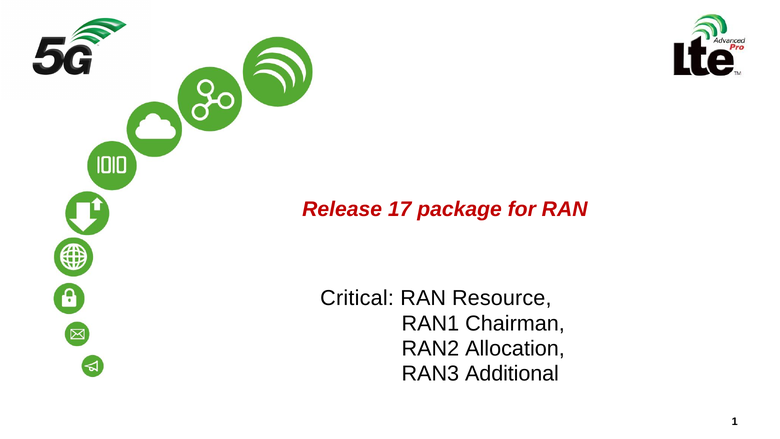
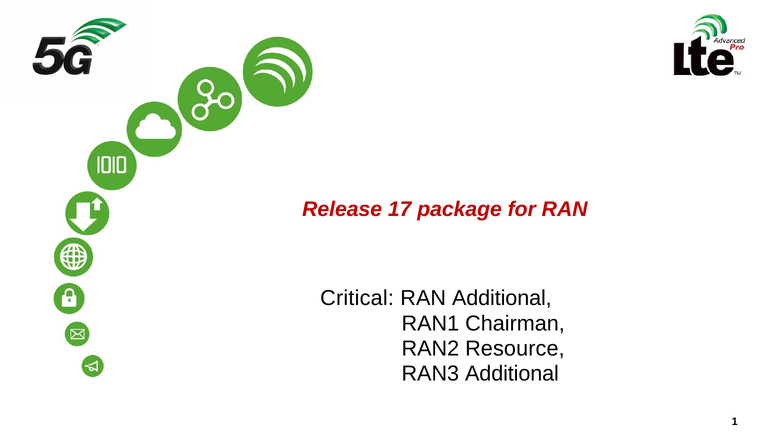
RAN Resource: Resource -> Additional (502, 298)
Allocation: Allocation -> Resource (515, 348)
